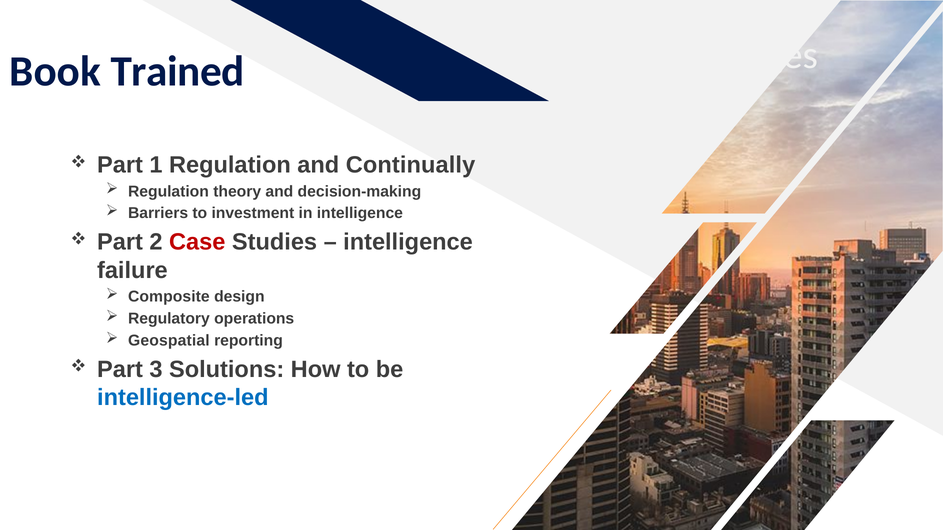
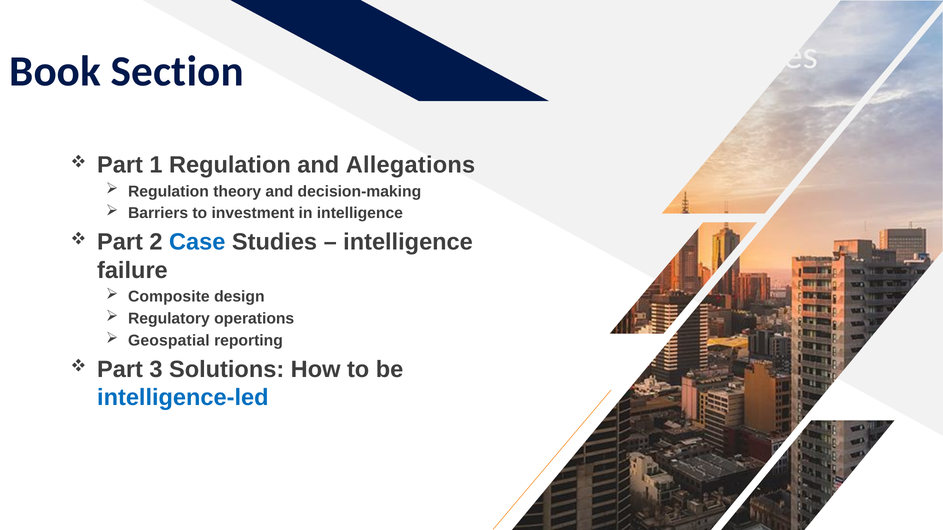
Trained: Trained -> Section (177, 71)
Continually: Continually -> Allegations (410, 165)
Case colour: red -> blue (197, 242)
